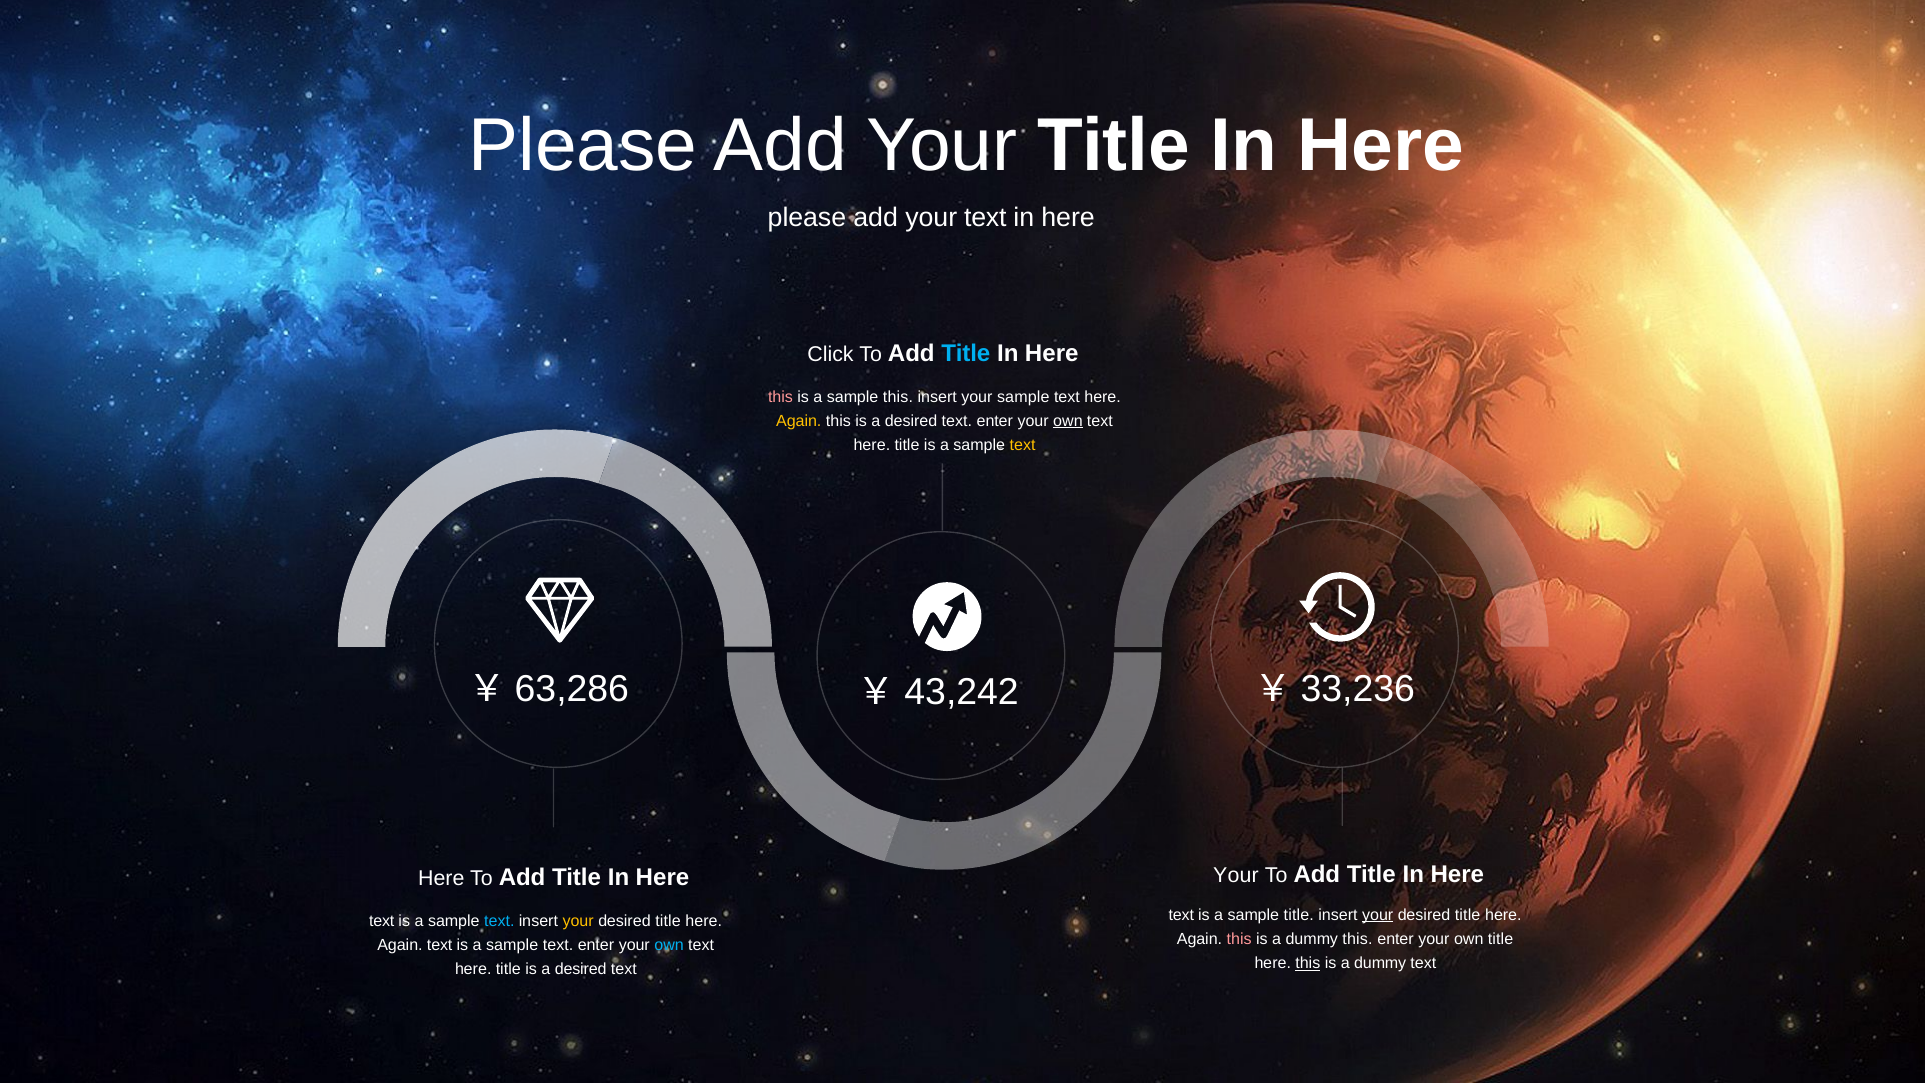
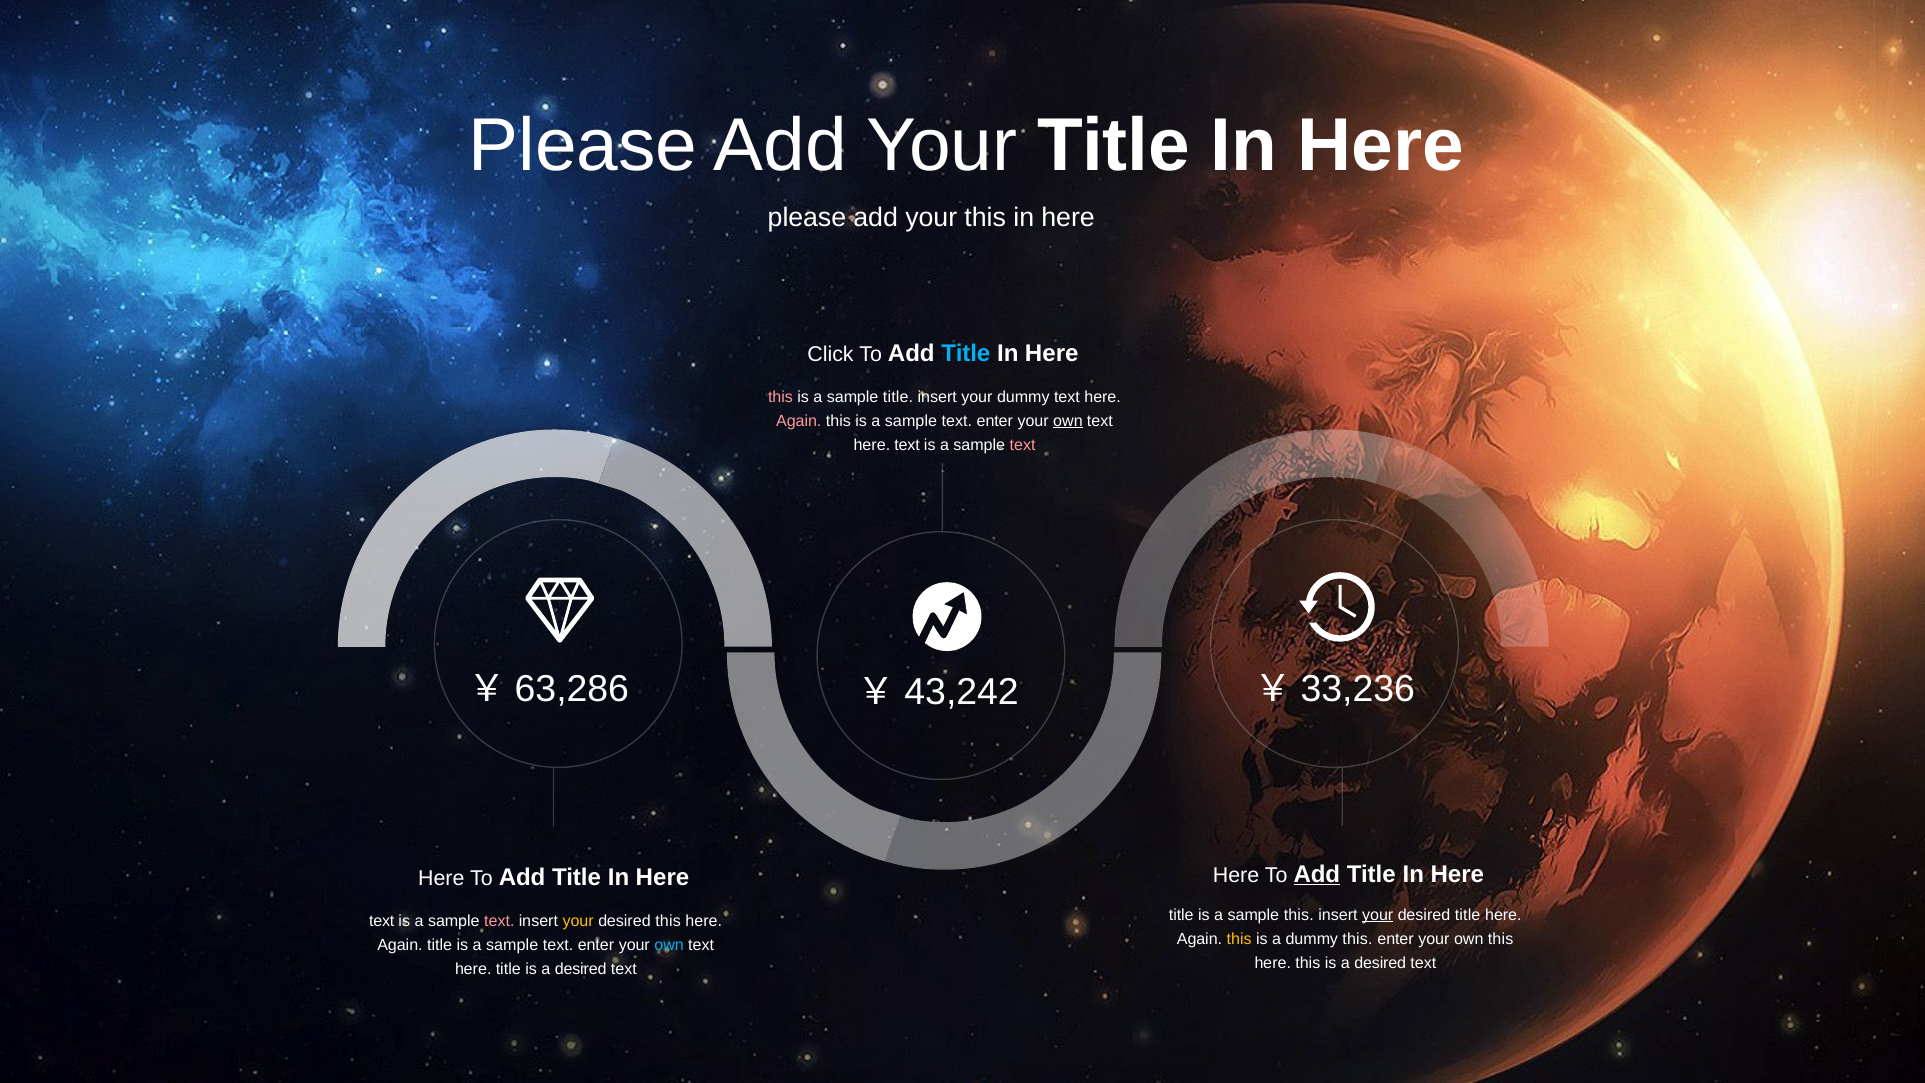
your text: text -> this (985, 217)
sample this: this -> title (898, 397)
your sample: sample -> dummy (1023, 397)
Again colour: yellow -> pink (799, 421)
desired: desired -> sample (911, 421)
title: title -> text (907, 445)
text colour: yellow -> pink (1023, 445)
Your: Your -> Here (1236, 875)
Add underline: none -> present (1317, 874)
text: text -> title (1181, 915)
sample title: title -> this (1299, 915)
text colour: light blue -> pink (499, 921)
title: title -> this (668, 921)
this colour: pink -> yellow (1239, 939)
own title: title -> this (1501, 939)
Again text: text -> title (440, 945)
this underline: present -> none (1308, 963)
dummy: dummy -> desired (1380, 963)
